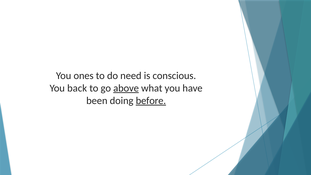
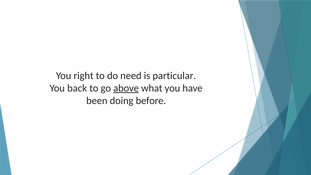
ones: ones -> right (84, 76)
conscious: conscious -> particular (174, 76)
before underline: present -> none (151, 101)
